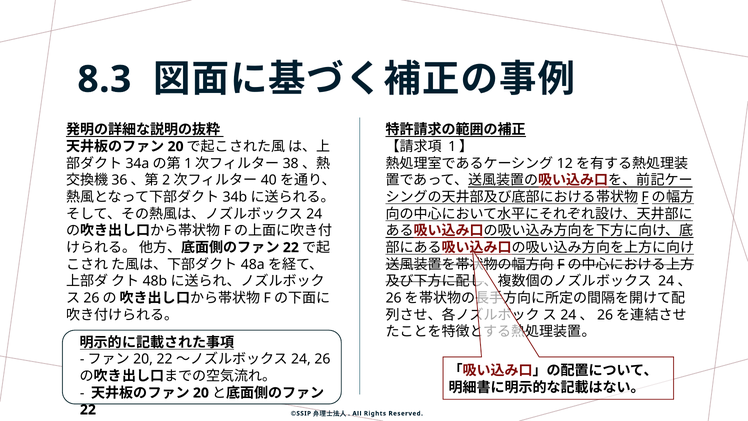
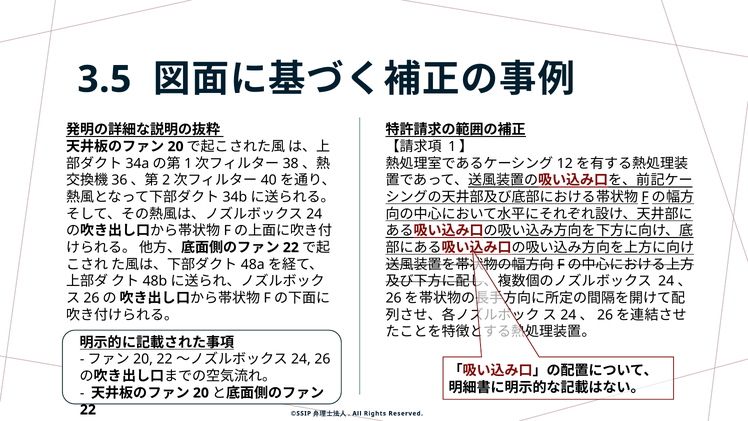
8.3: 8.3 -> 3.5 (104, 79)
